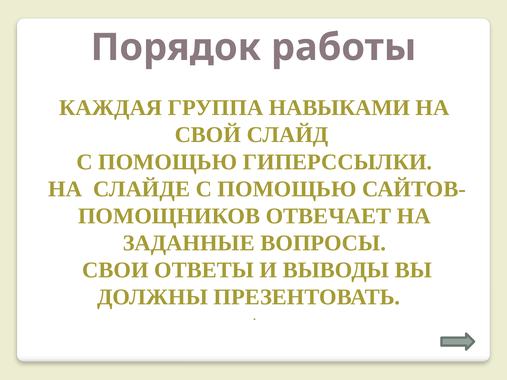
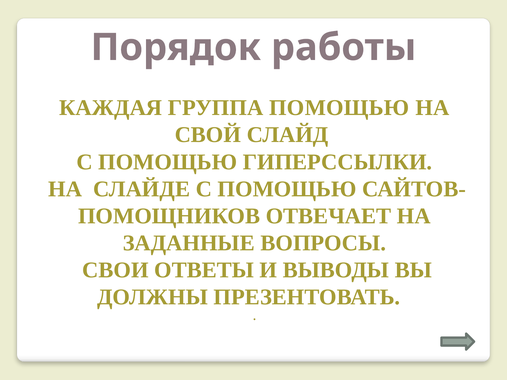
ГРУППА НАВЫКАМИ: НАВЫКАМИ -> ПОМОЩЬЮ (339, 108)
